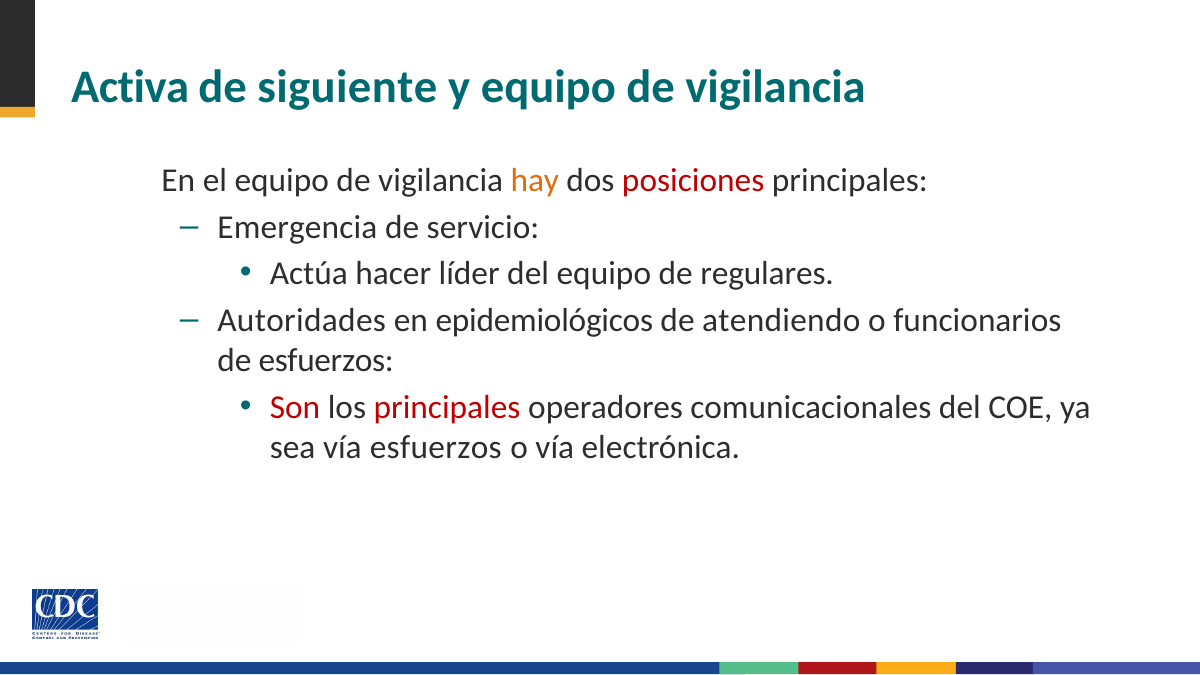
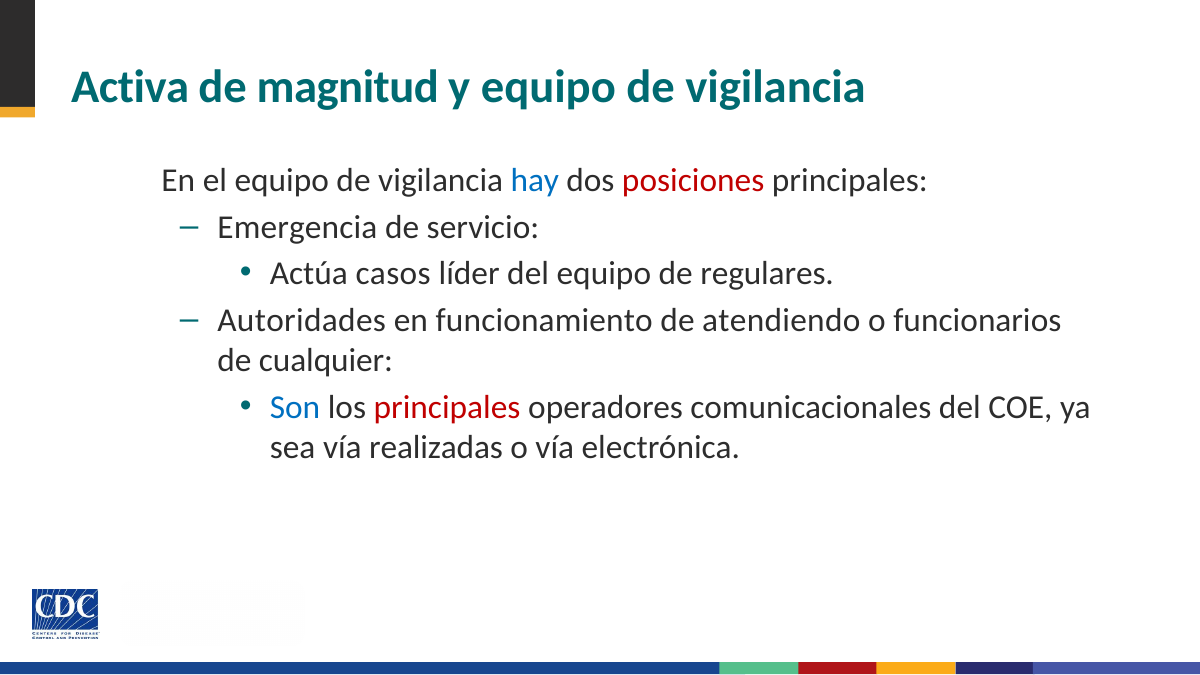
siguiente: siguiente -> magnitud (348, 87)
hay colour: orange -> blue (535, 180)
hacer: hacer -> casos (393, 274)
epidemiológicos: epidemiológicos -> funcionamiento (544, 320)
de esfuerzos: esfuerzos -> cualquier (326, 360)
Son colour: red -> blue (295, 407)
vía esfuerzos: esfuerzos -> realizadas (436, 447)
